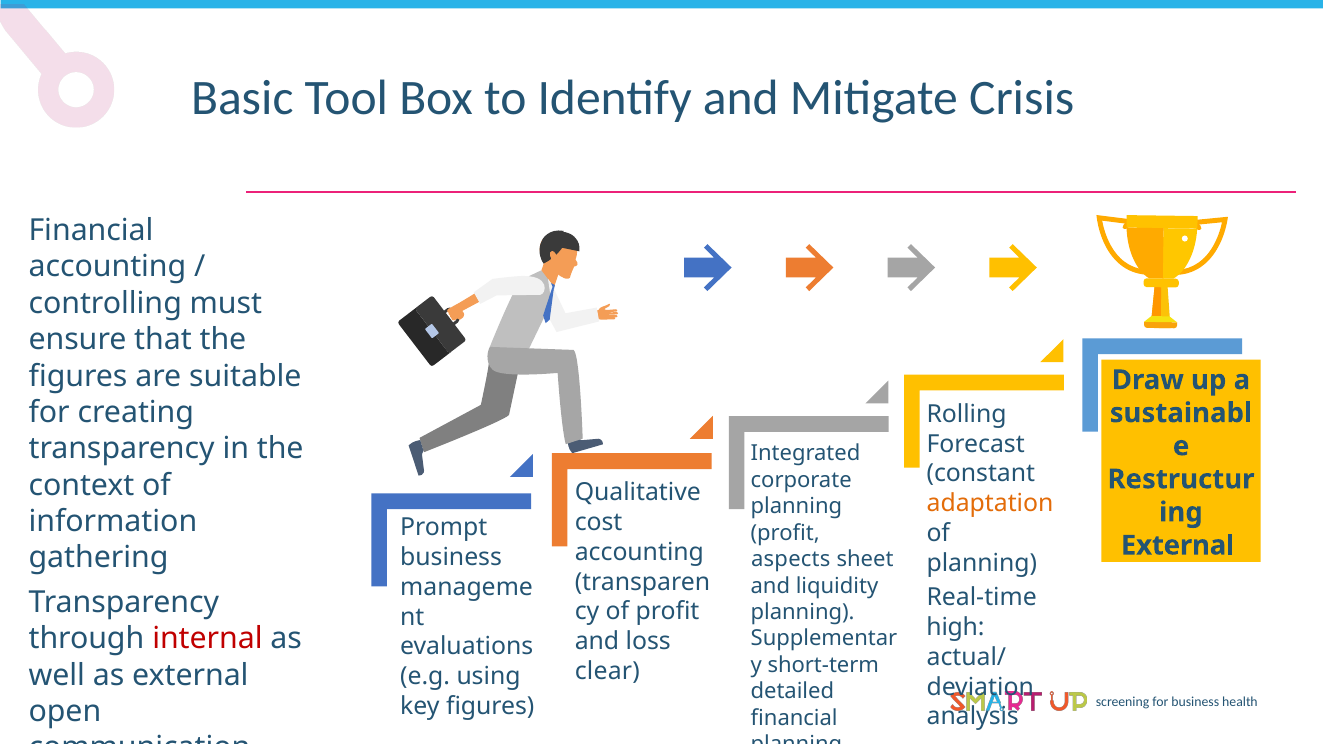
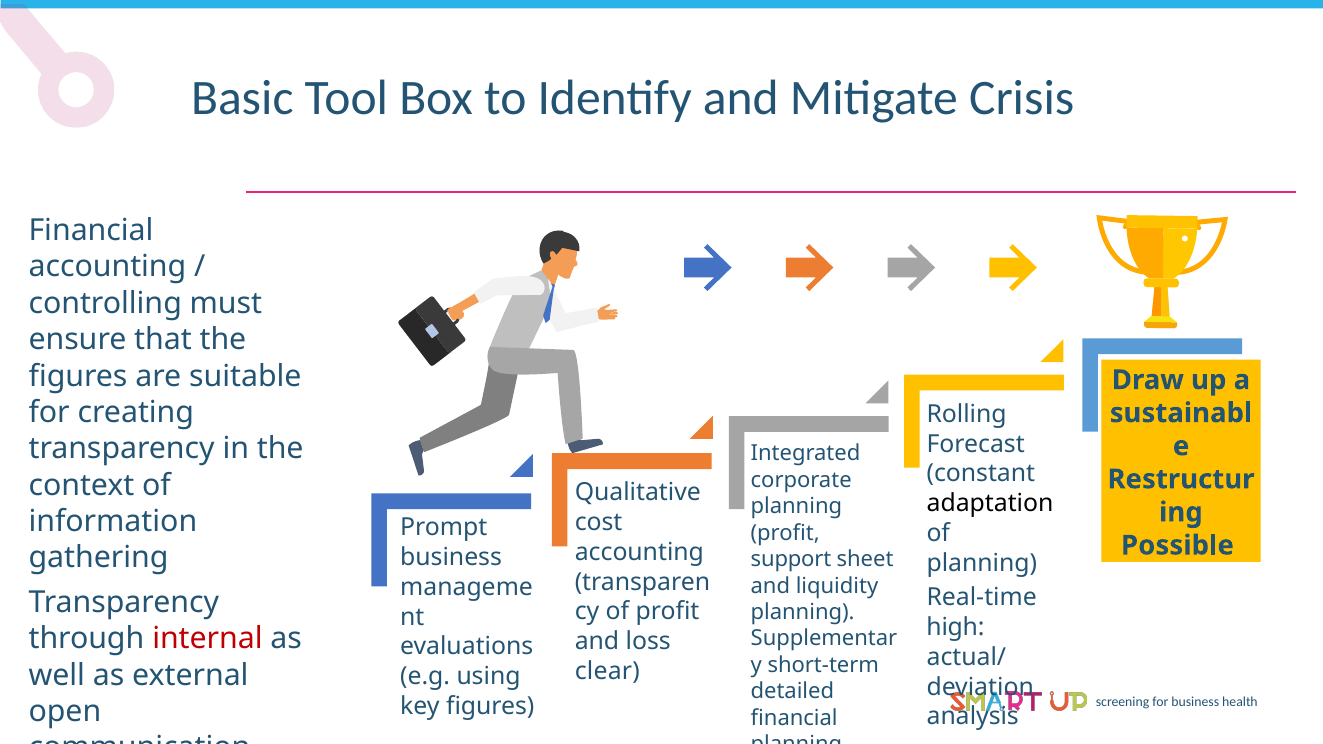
adaptation colour: orange -> black (990, 504)
External: External -> Possible (1177, 546)
aspects: aspects -> support (791, 559)
